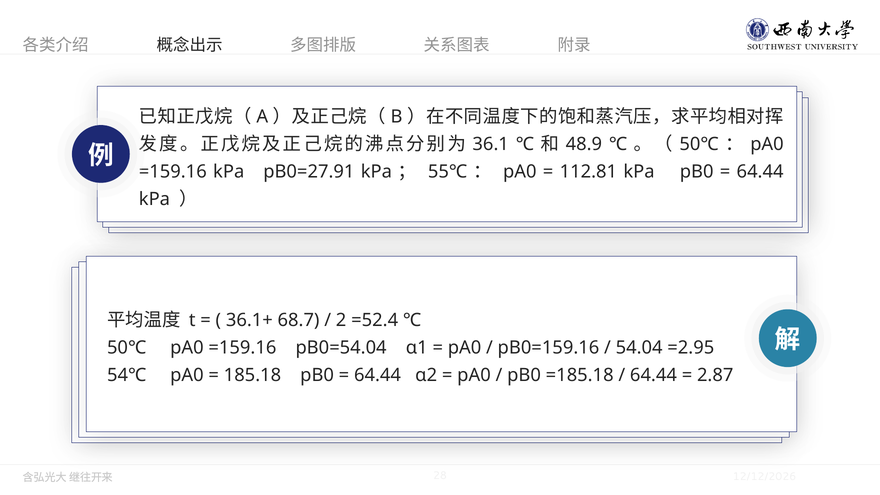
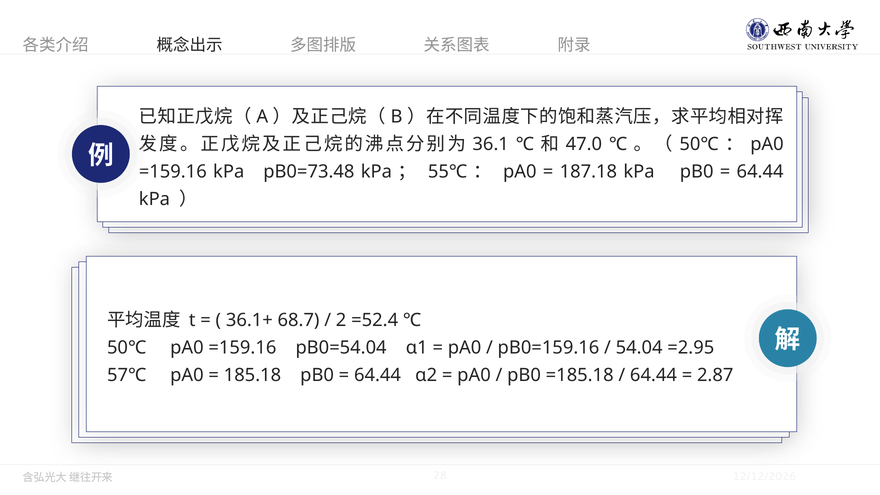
48.9: 48.9 -> 47.0 (584, 144)
pB0=27.91: pB0=27.91 -> pB0=73.48 (309, 172)
112.81: 112.81 -> 187.18 (588, 172)
54℃: 54℃ -> 57℃ (127, 375)
